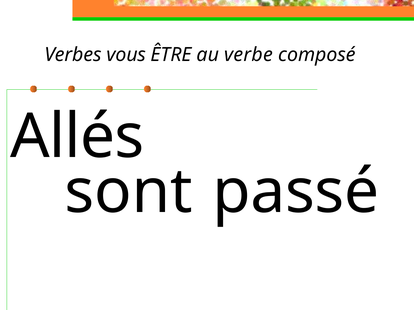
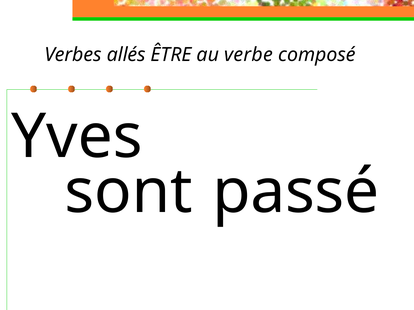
vous: vous -> allés (126, 55)
Allés: Allés -> Yves (77, 137)
